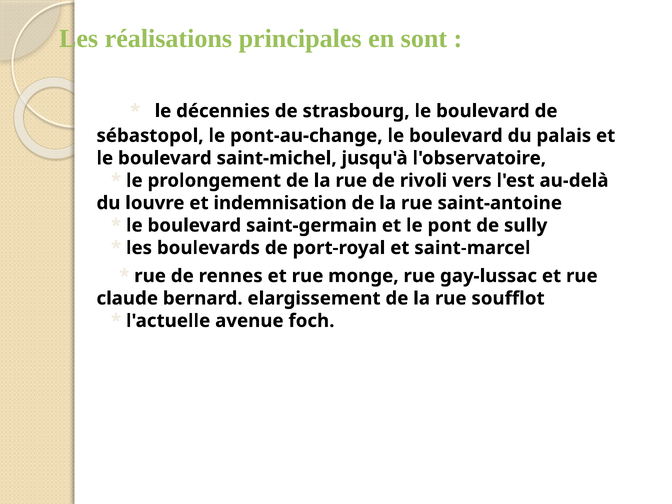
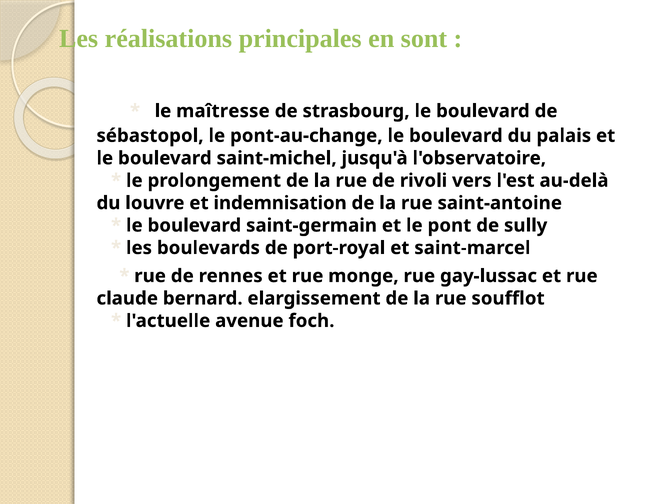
décennies: décennies -> maîtresse (223, 111)
